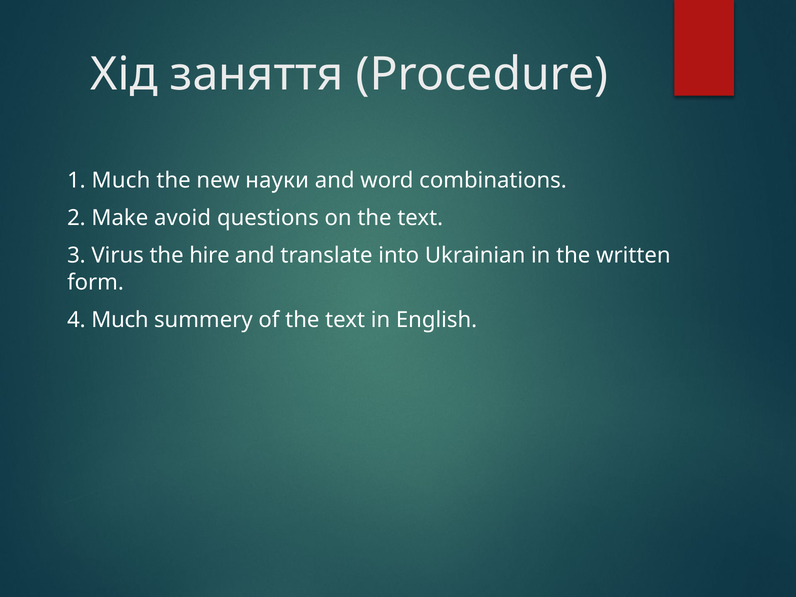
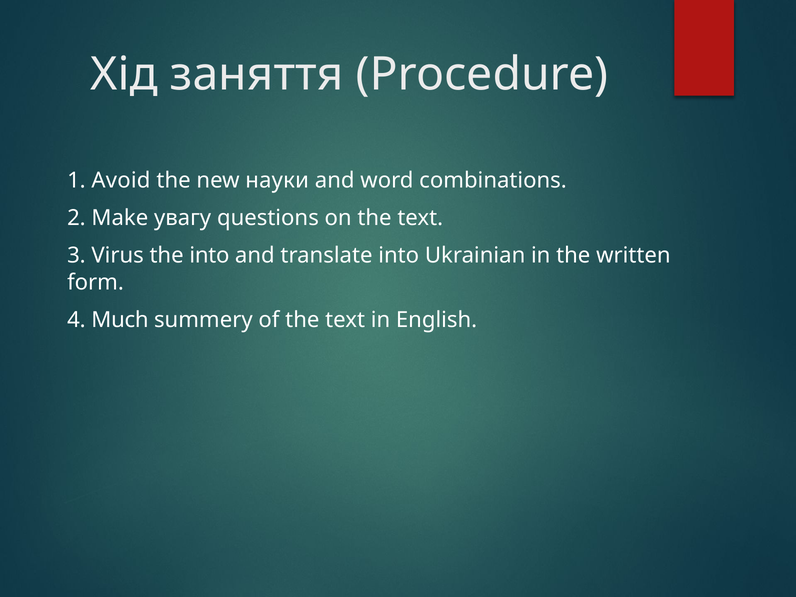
1 Much: Much -> Avoid (121, 180)
avoid: avoid -> увагу (183, 218)
the hire: hire -> into (209, 256)
